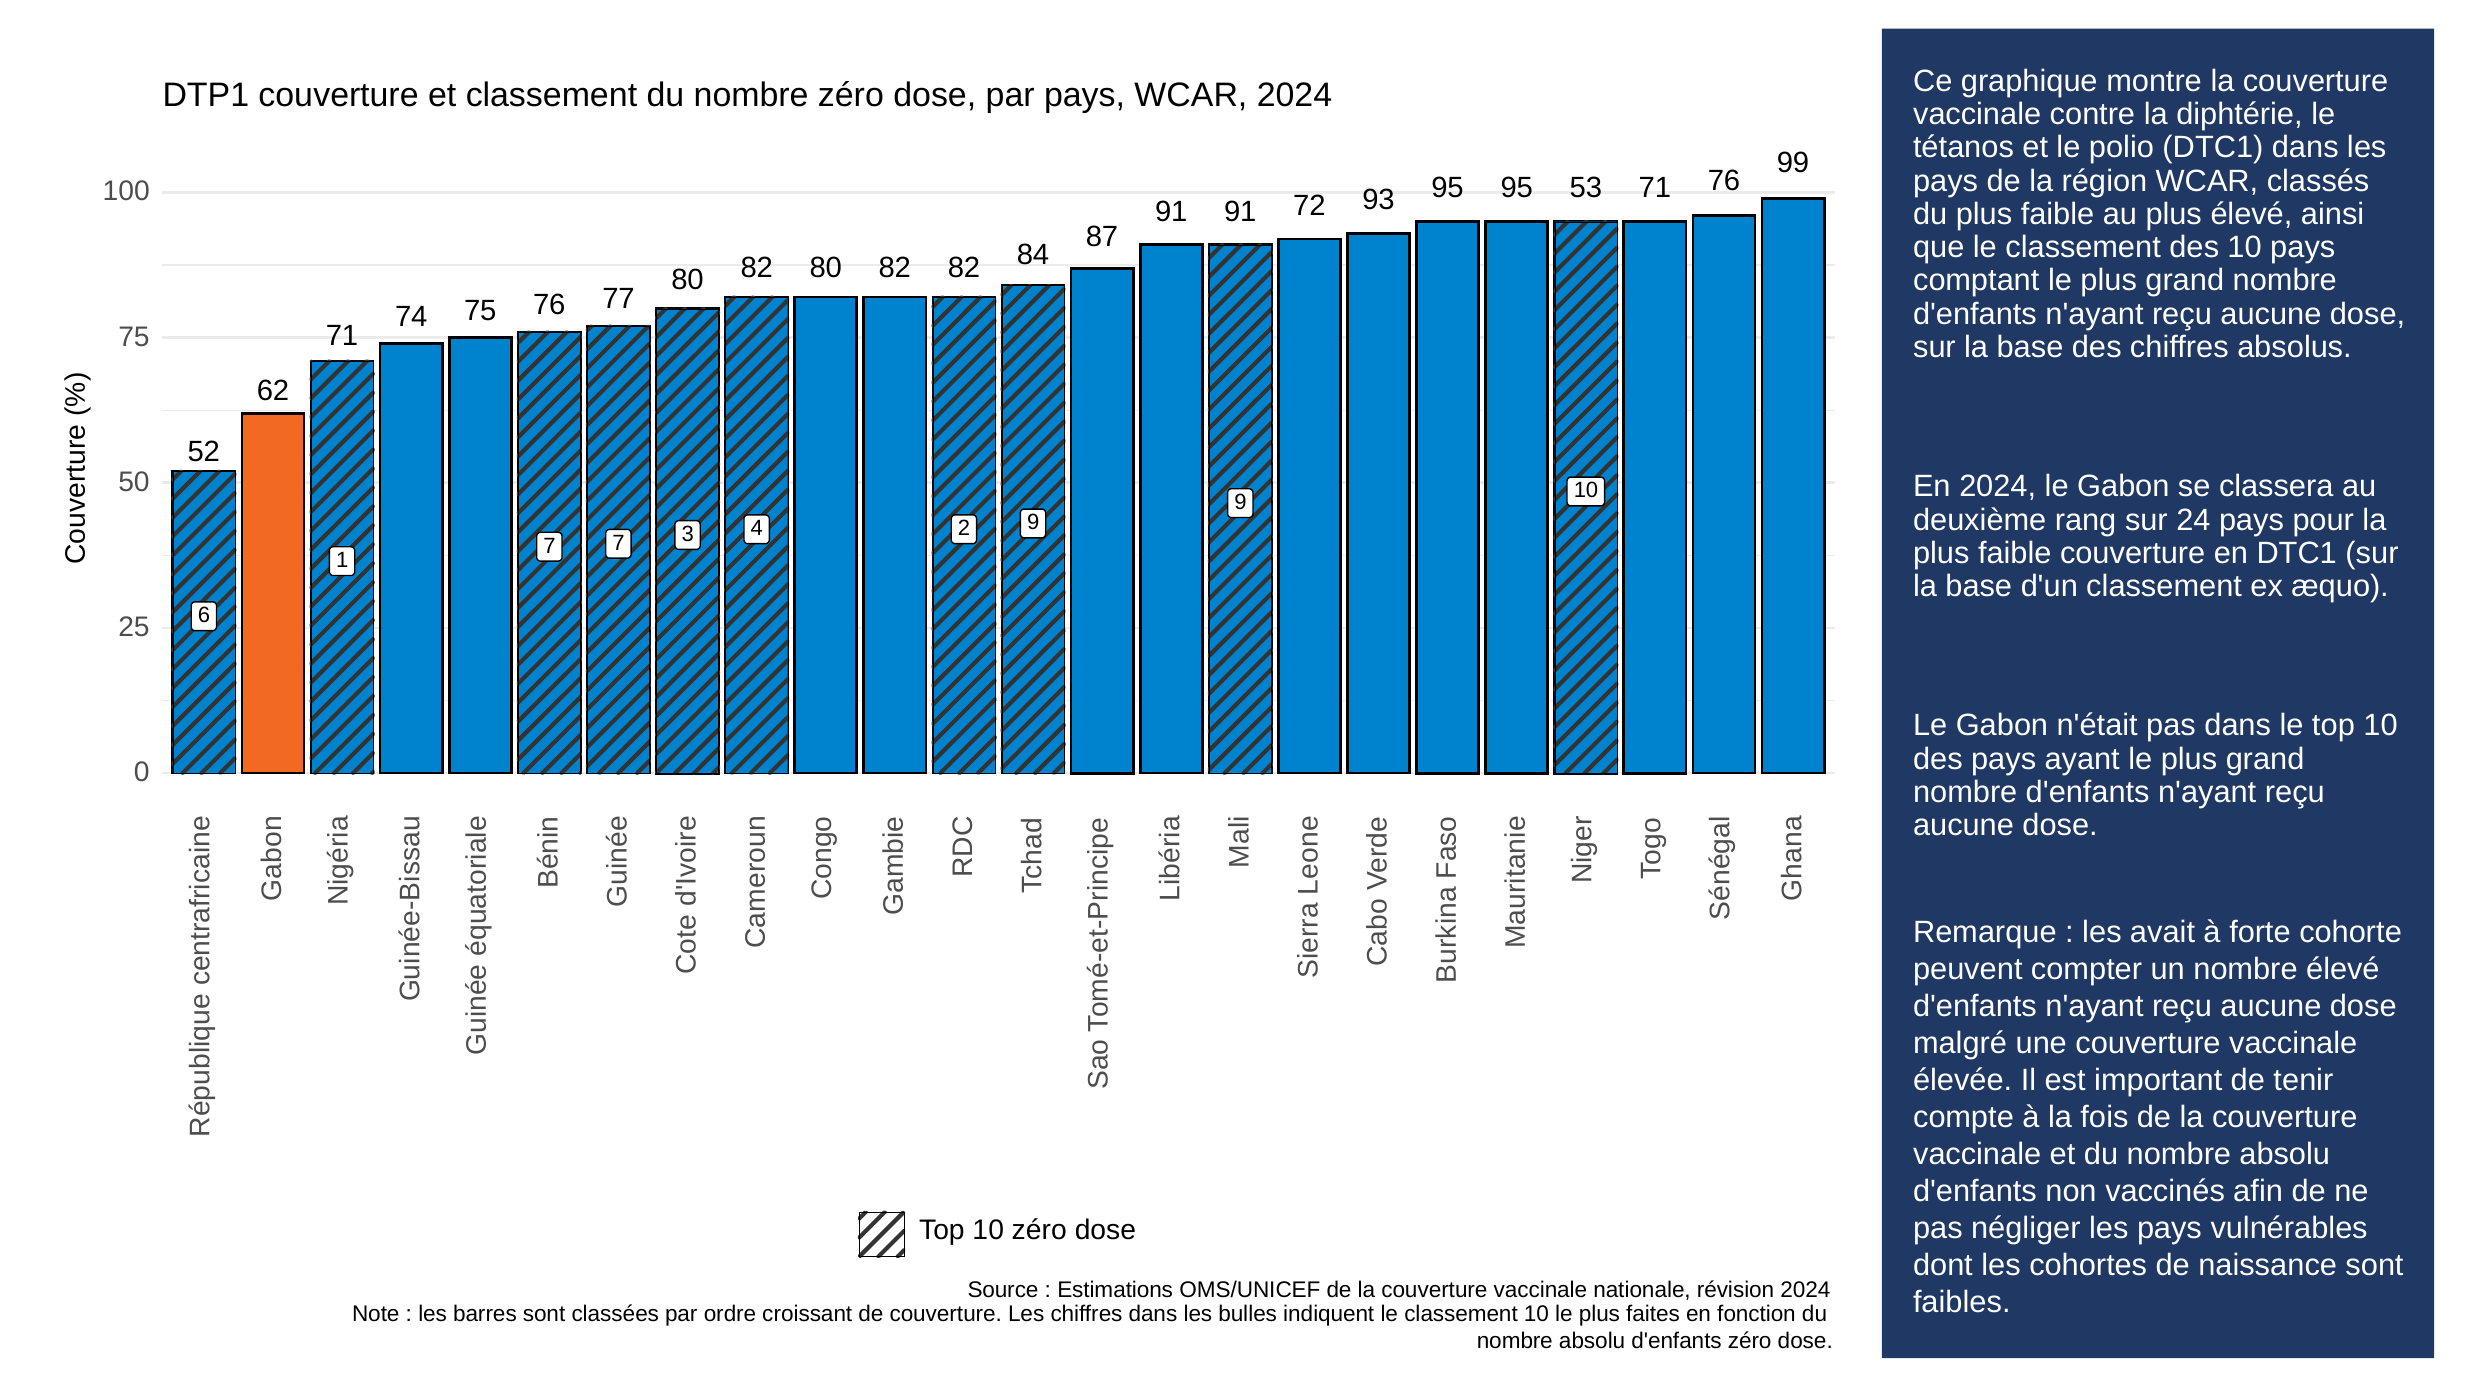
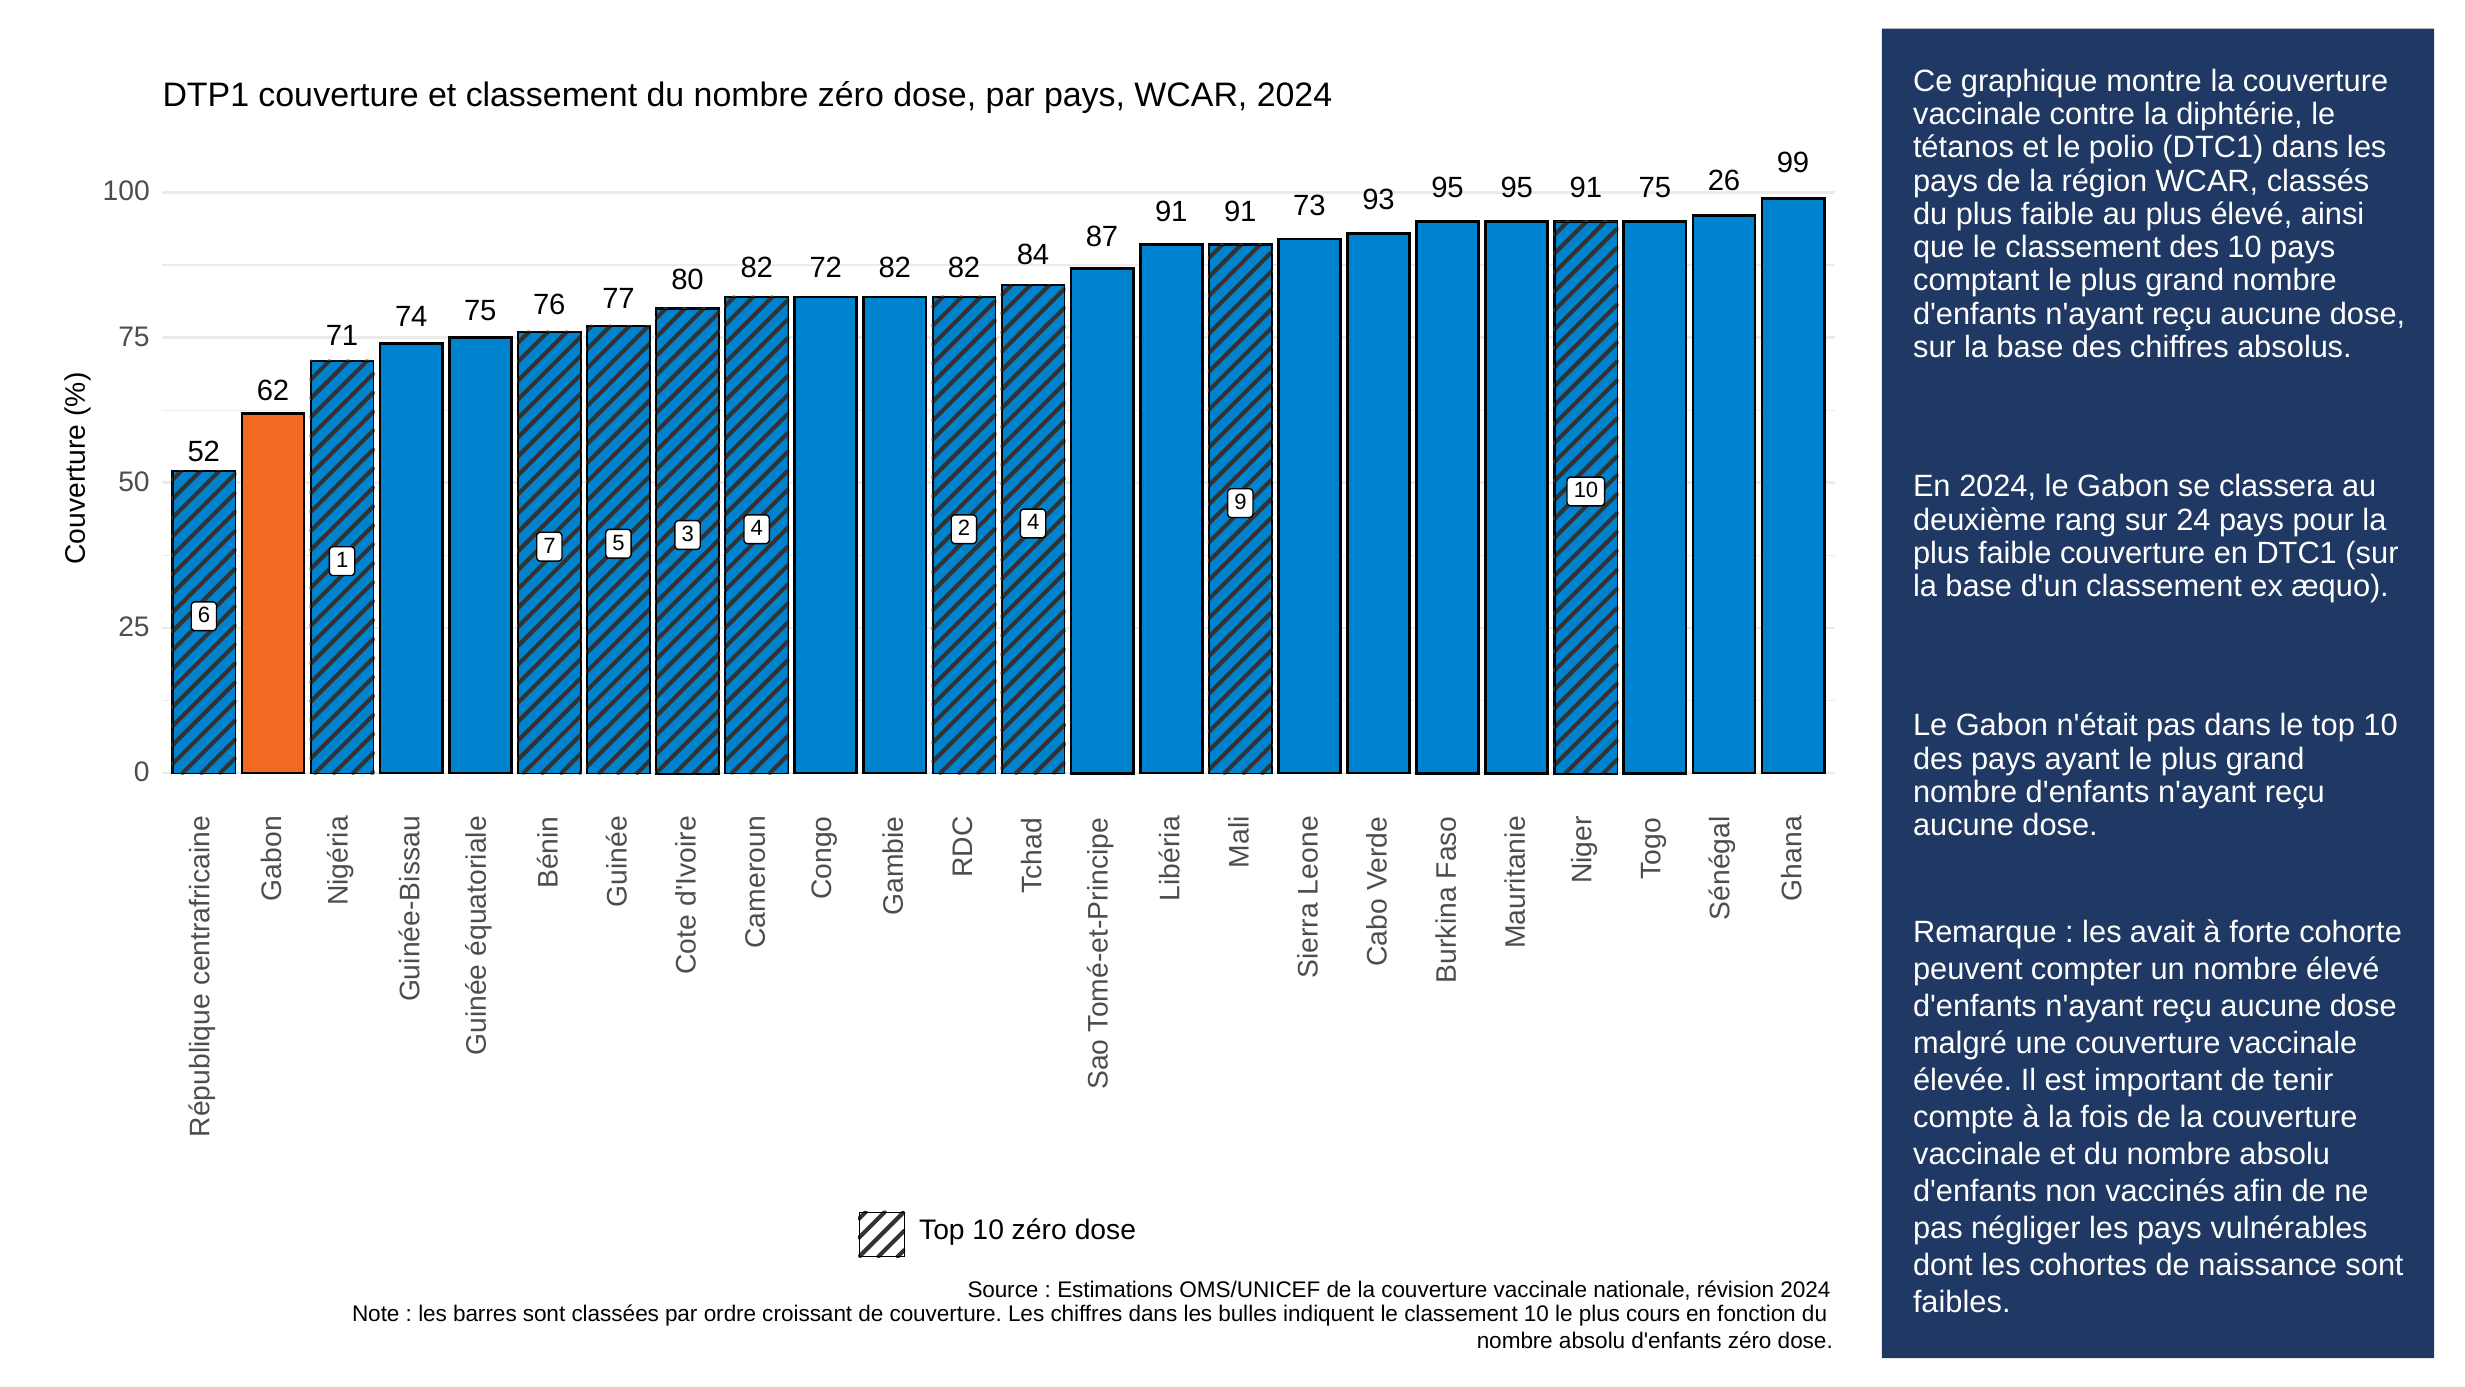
95 71: 71 -> 75 (1655, 187)
95 76: 76 -> 26 (1724, 181)
72: 72 -> 73 (1309, 206)
93 53: 53 -> 91 (1586, 187)
82 80: 80 -> 72 (826, 267)
4 9: 9 -> 4 (1033, 523)
7 7: 7 -> 5 (619, 543)
faites: faites -> cours (1653, 1314)
